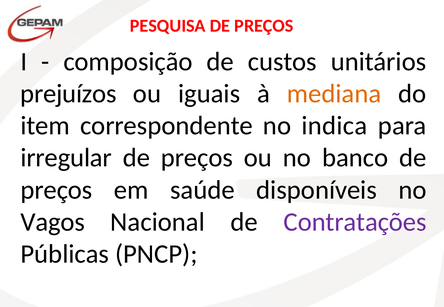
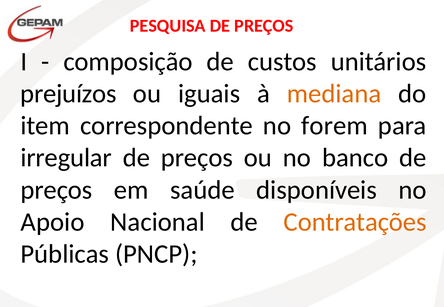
indica: indica -> forem (335, 126)
Vagos: Vagos -> Apoio (53, 222)
Contratações colour: purple -> orange (355, 222)
